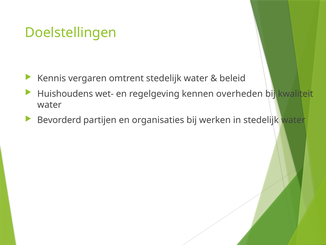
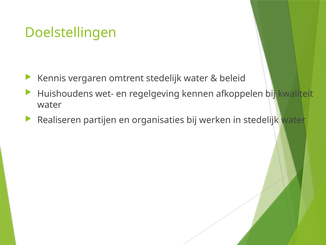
overheden: overheden -> afkoppelen (240, 94)
Bevorderd: Bevorderd -> Realiseren (59, 120)
